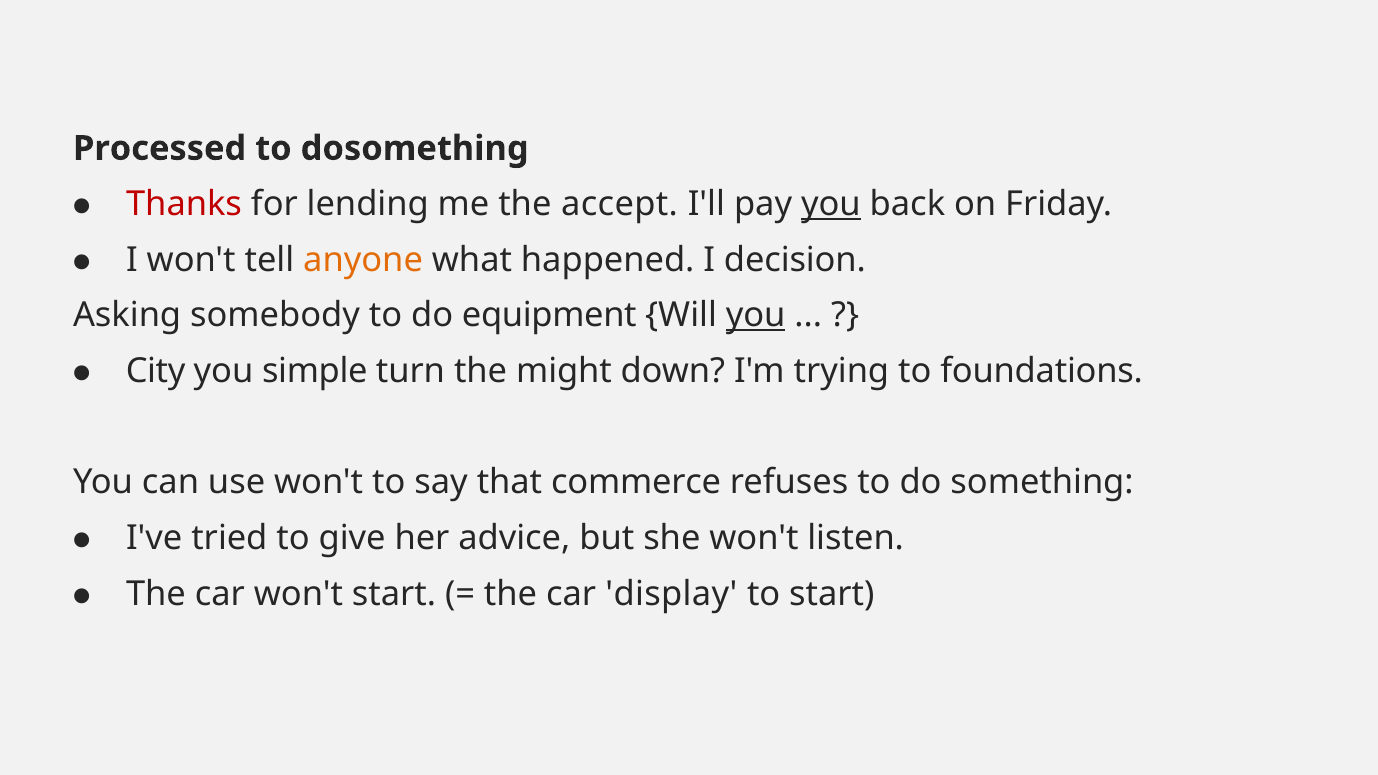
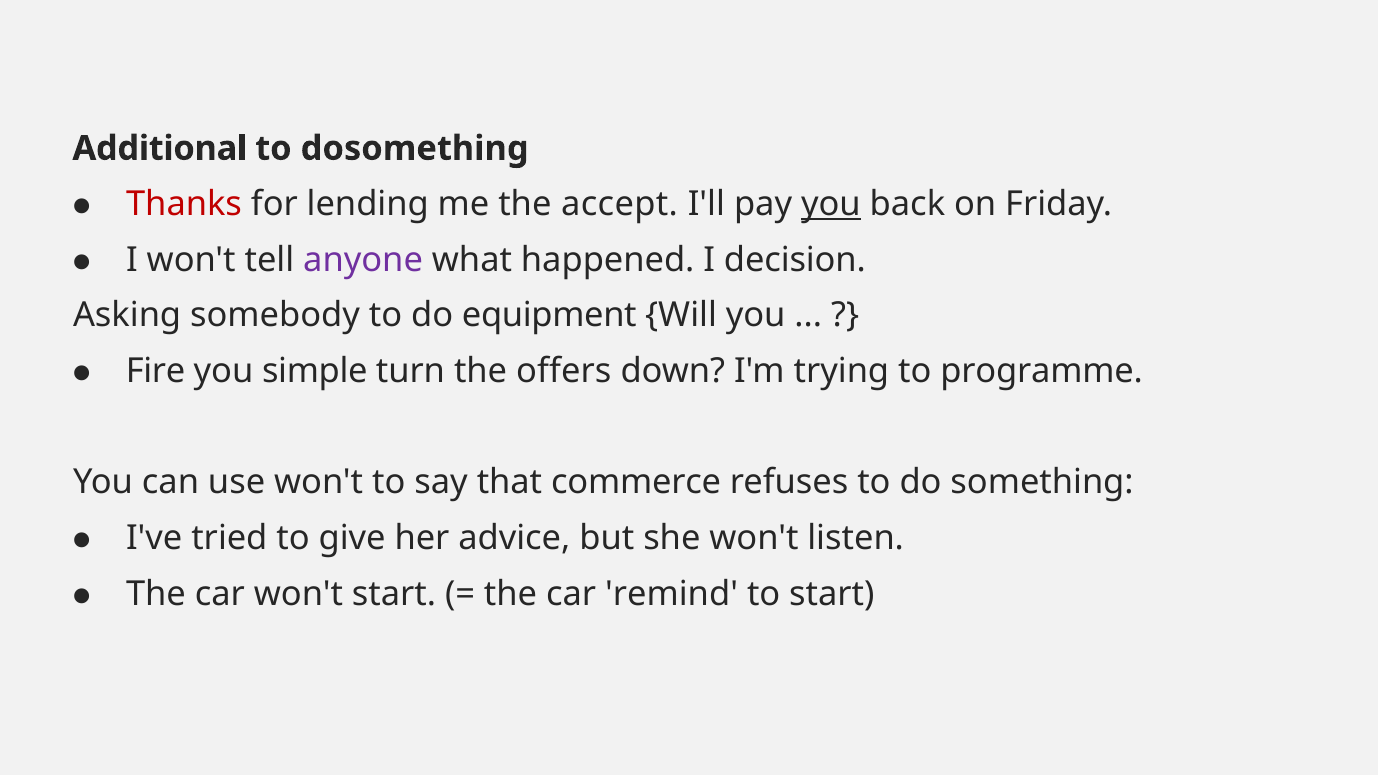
Processed: Processed -> Additional (160, 148)
anyone colour: orange -> purple (363, 260)
you underline: present -> none (756, 316)
City: City -> Fire (156, 371)
might: might -> offers (564, 371)
foundations: foundations -> programme (1042, 371)
display: display -> remind (672, 594)
